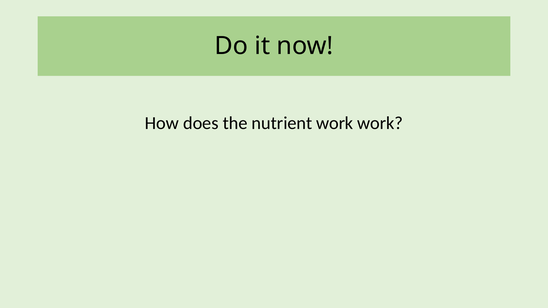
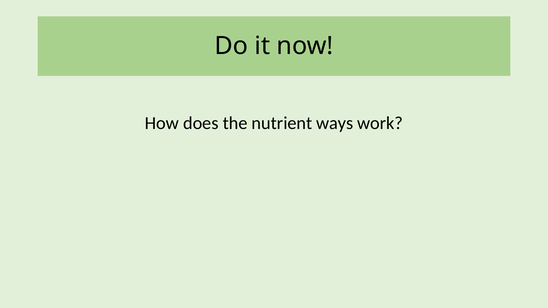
nutrient work: work -> ways (335, 123)
